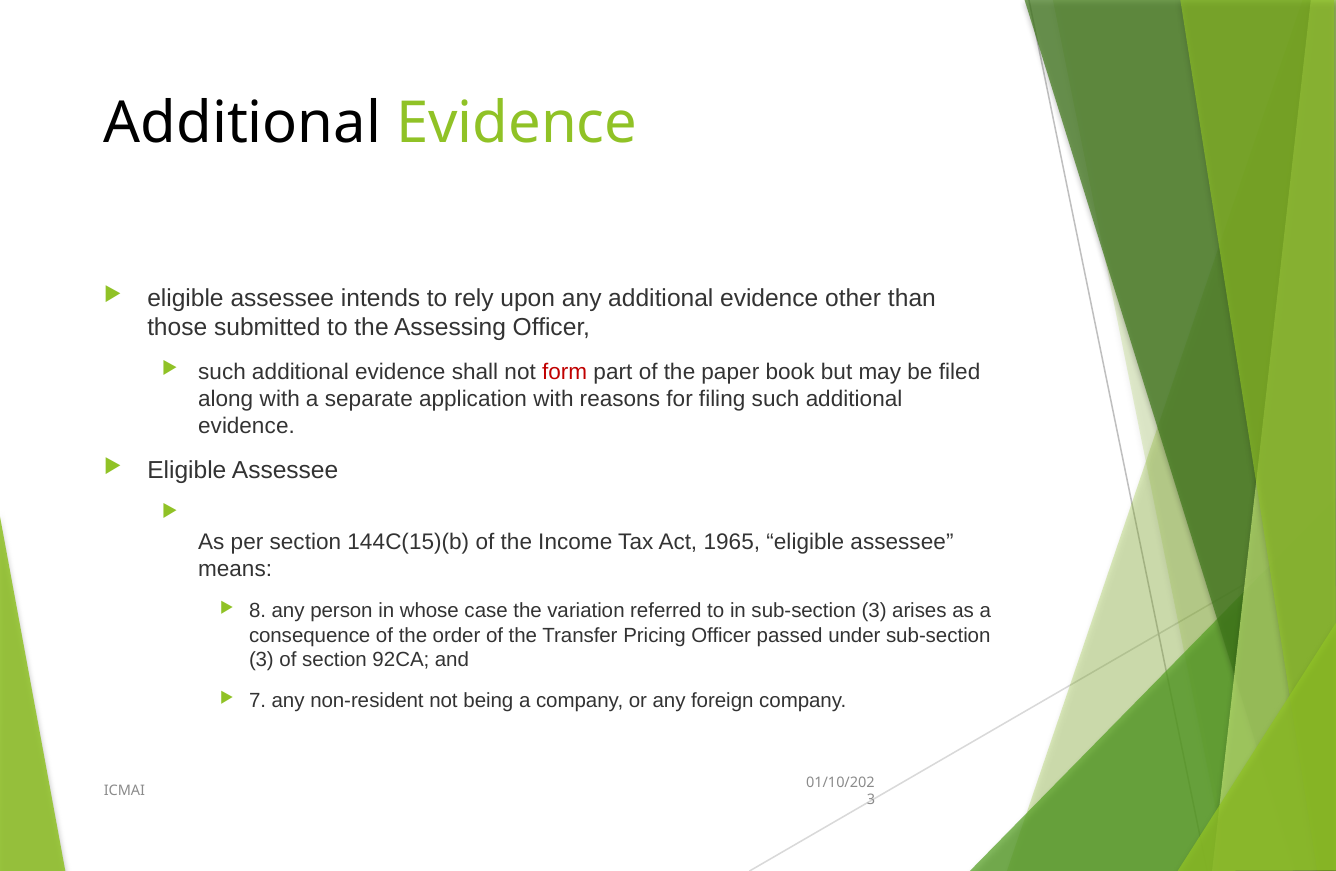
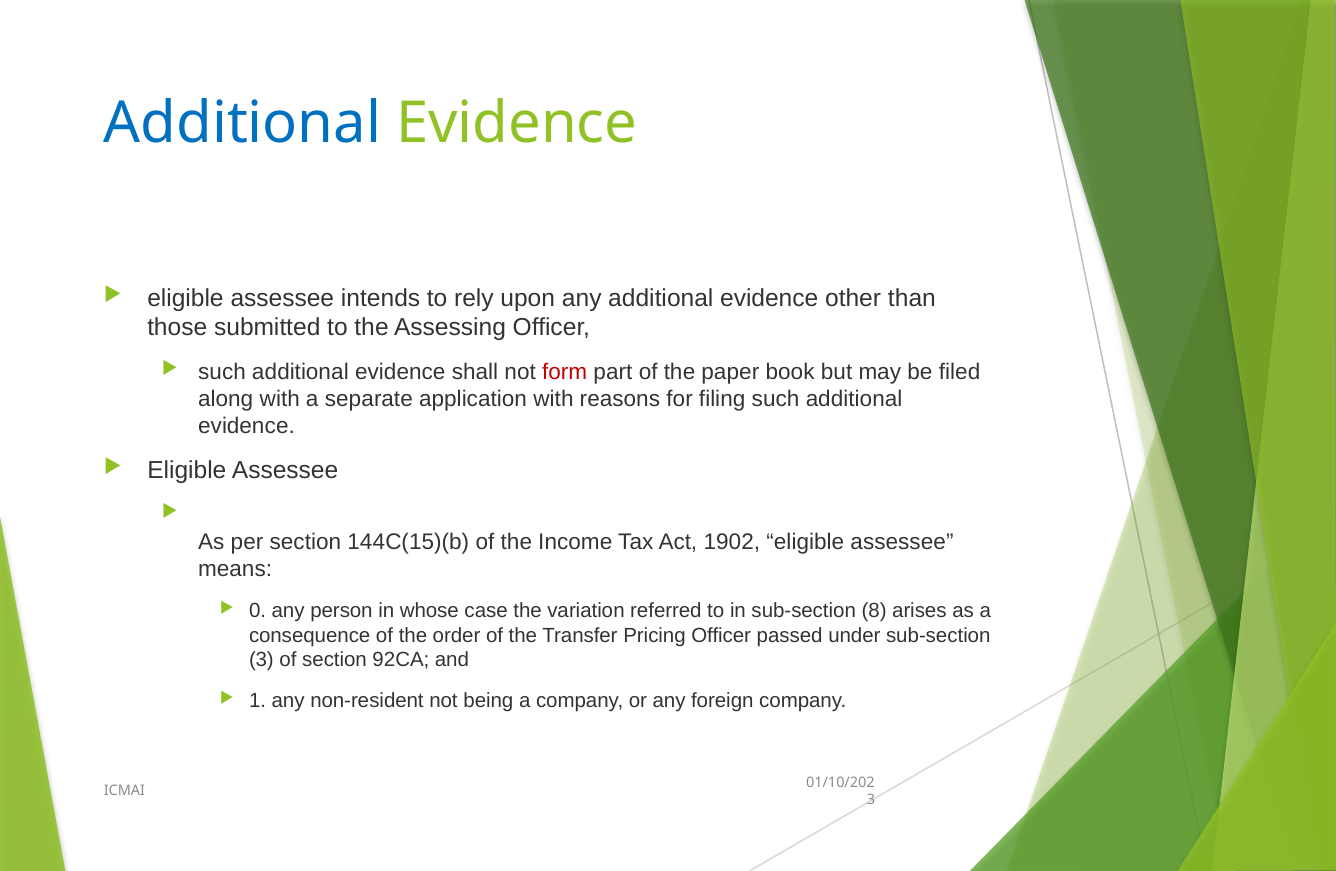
Additional colour: black -> blue (243, 124)
1965: 1965 -> 1902 (732, 542)
8: 8 -> 0 (258, 611)
in sub-section 3: 3 -> 8 (874, 611)
7: 7 -> 1 (258, 701)
